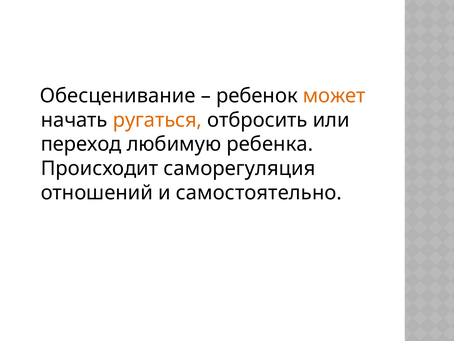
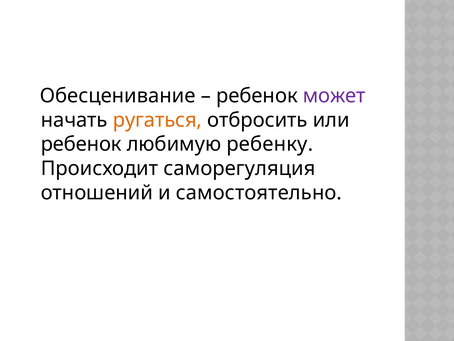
может colour: orange -> purple (334, 96)
переход: переход -> ребенок (81, 144)
ребенка: ребенка -> ребенку (270, 144)
